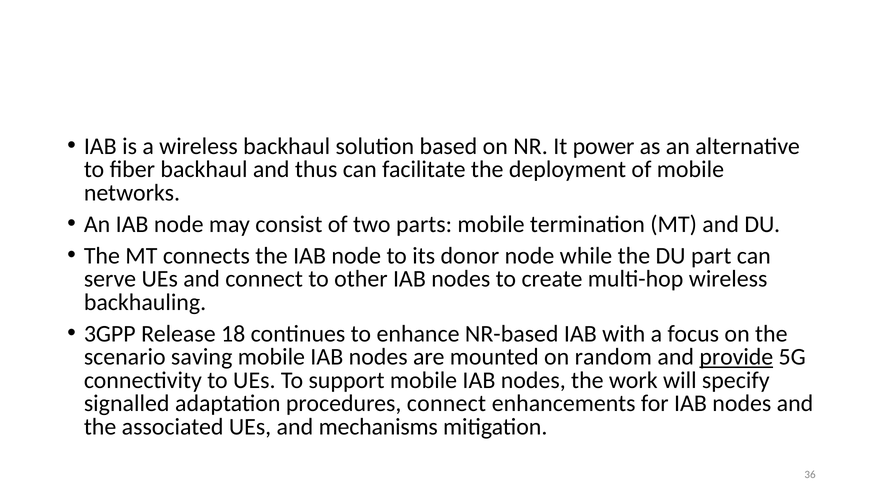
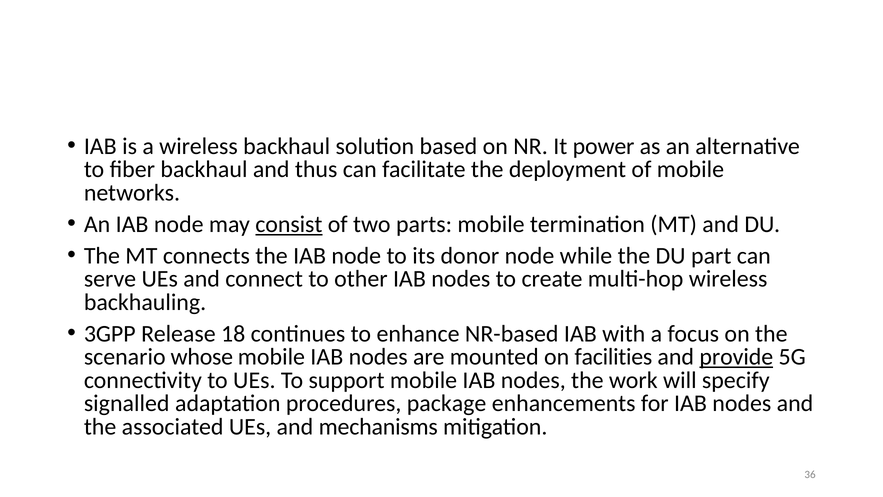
consist underline: none -> present (289, 224)
saving: saving -> whose (202, 357)
random: random -> facilities (613, 357)
procedures connect: connect -> package (447, 403)
